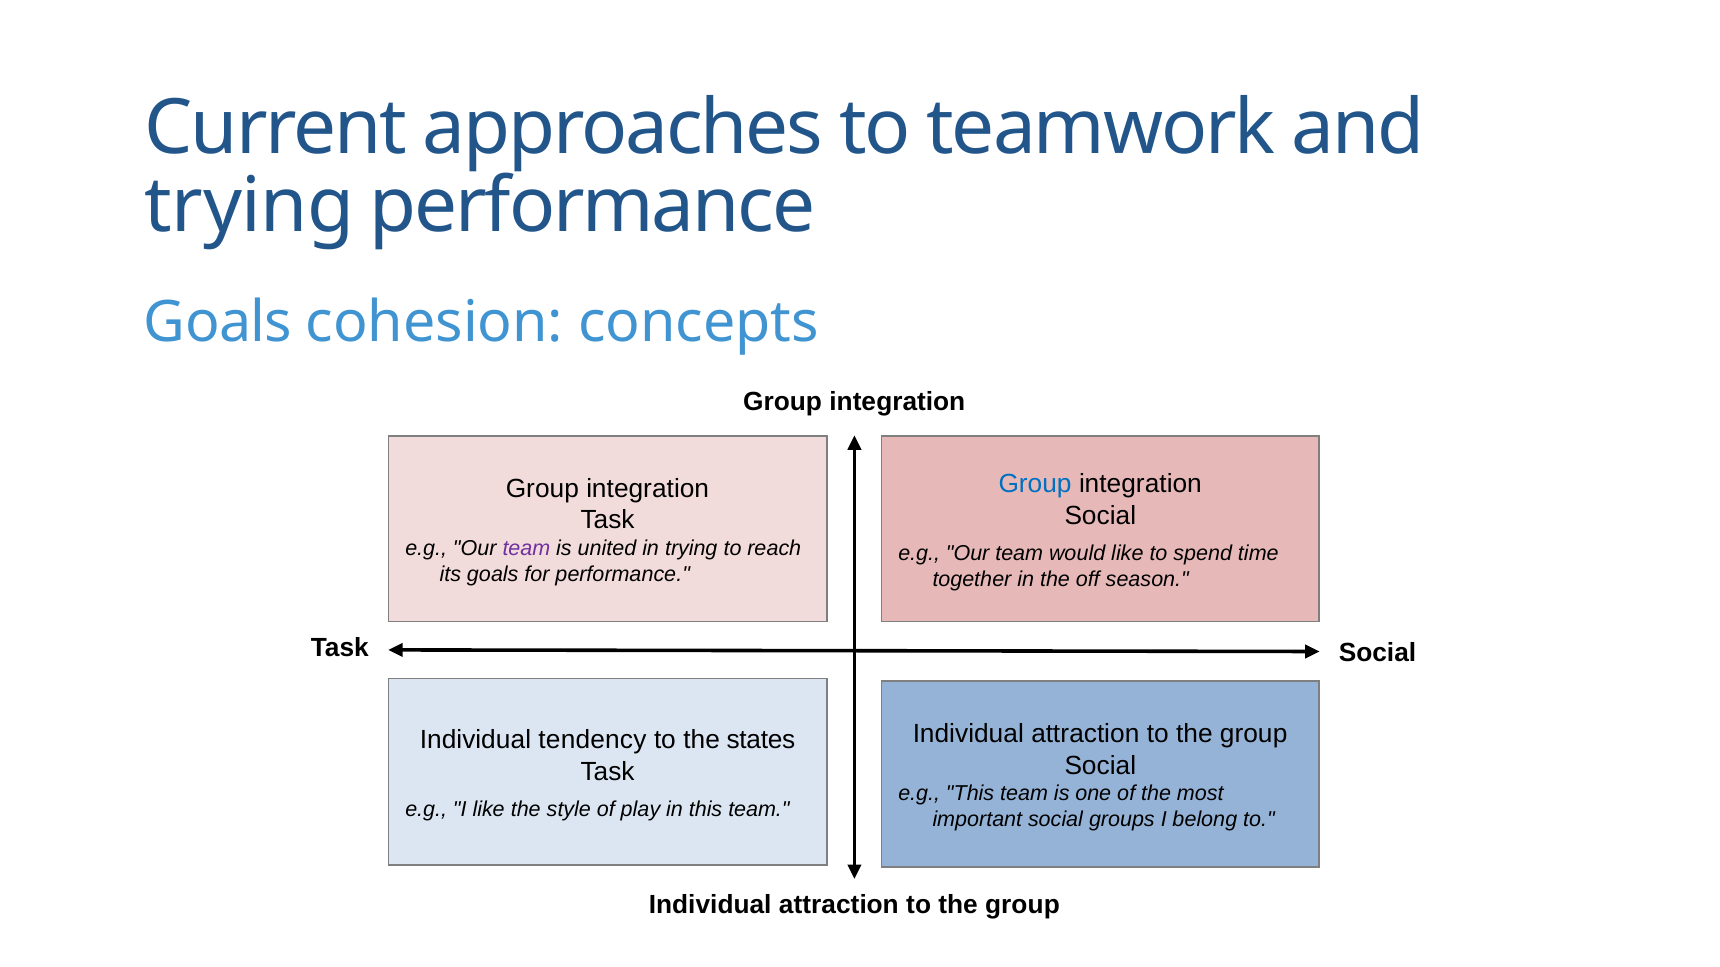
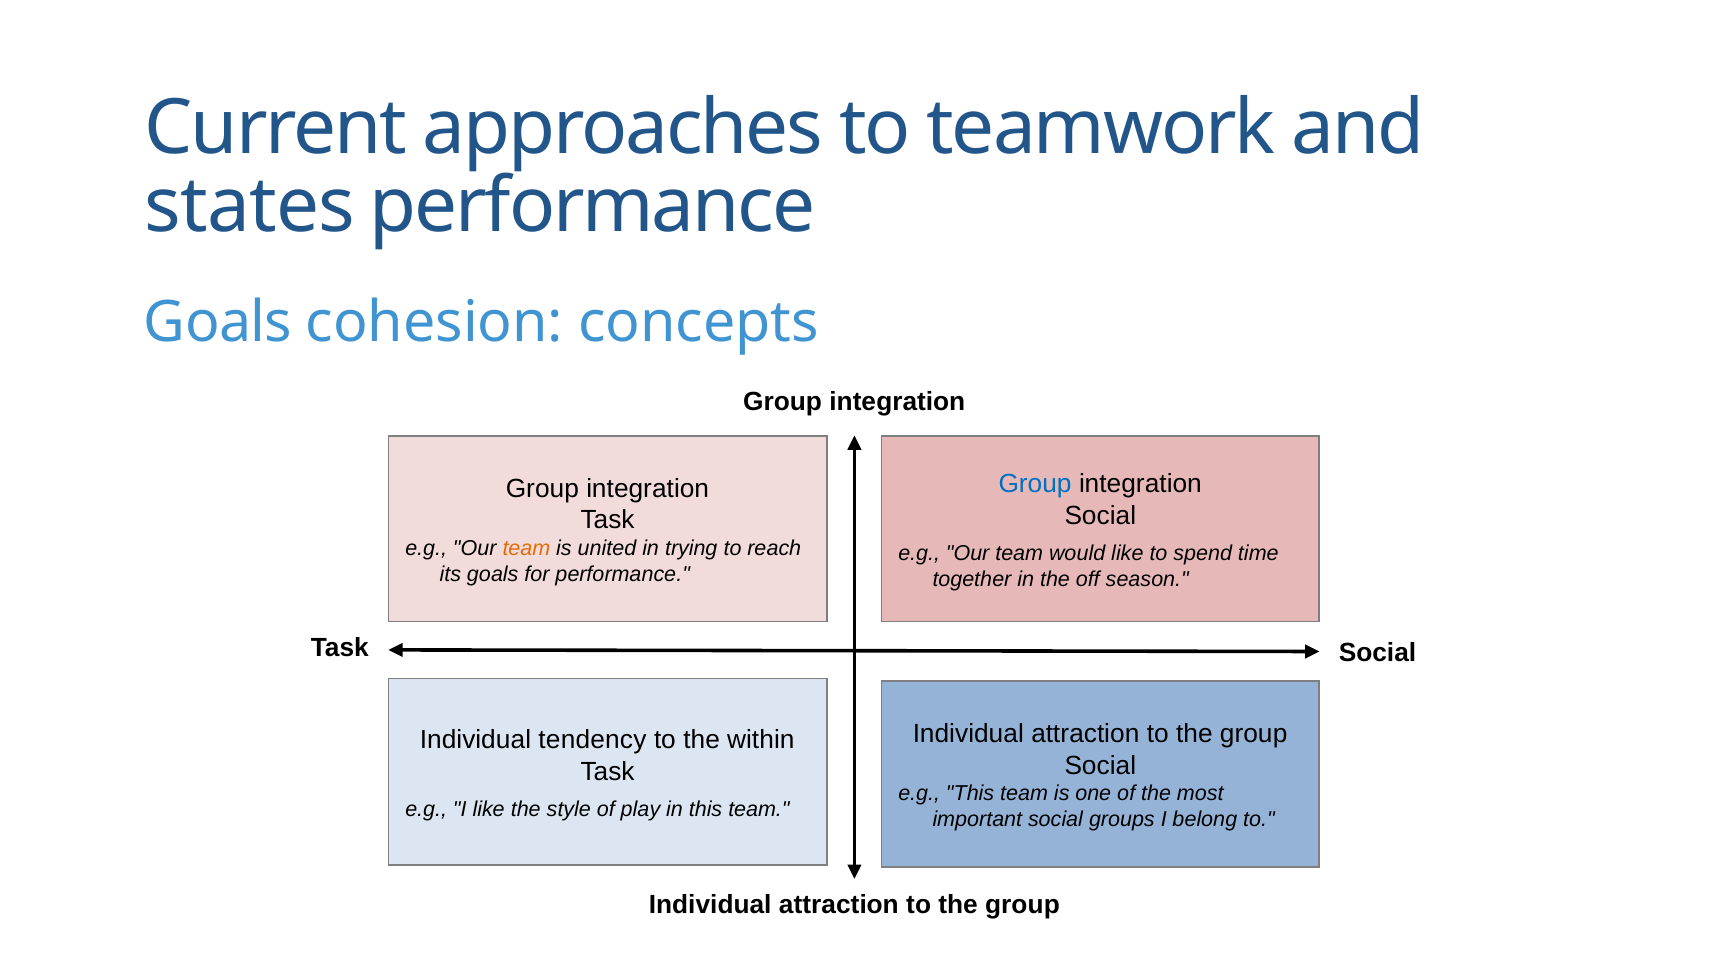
trying: trying -> states (250, 206)
team colour: purple -> orange (526, 549)
states: states -> within (761, 740)
